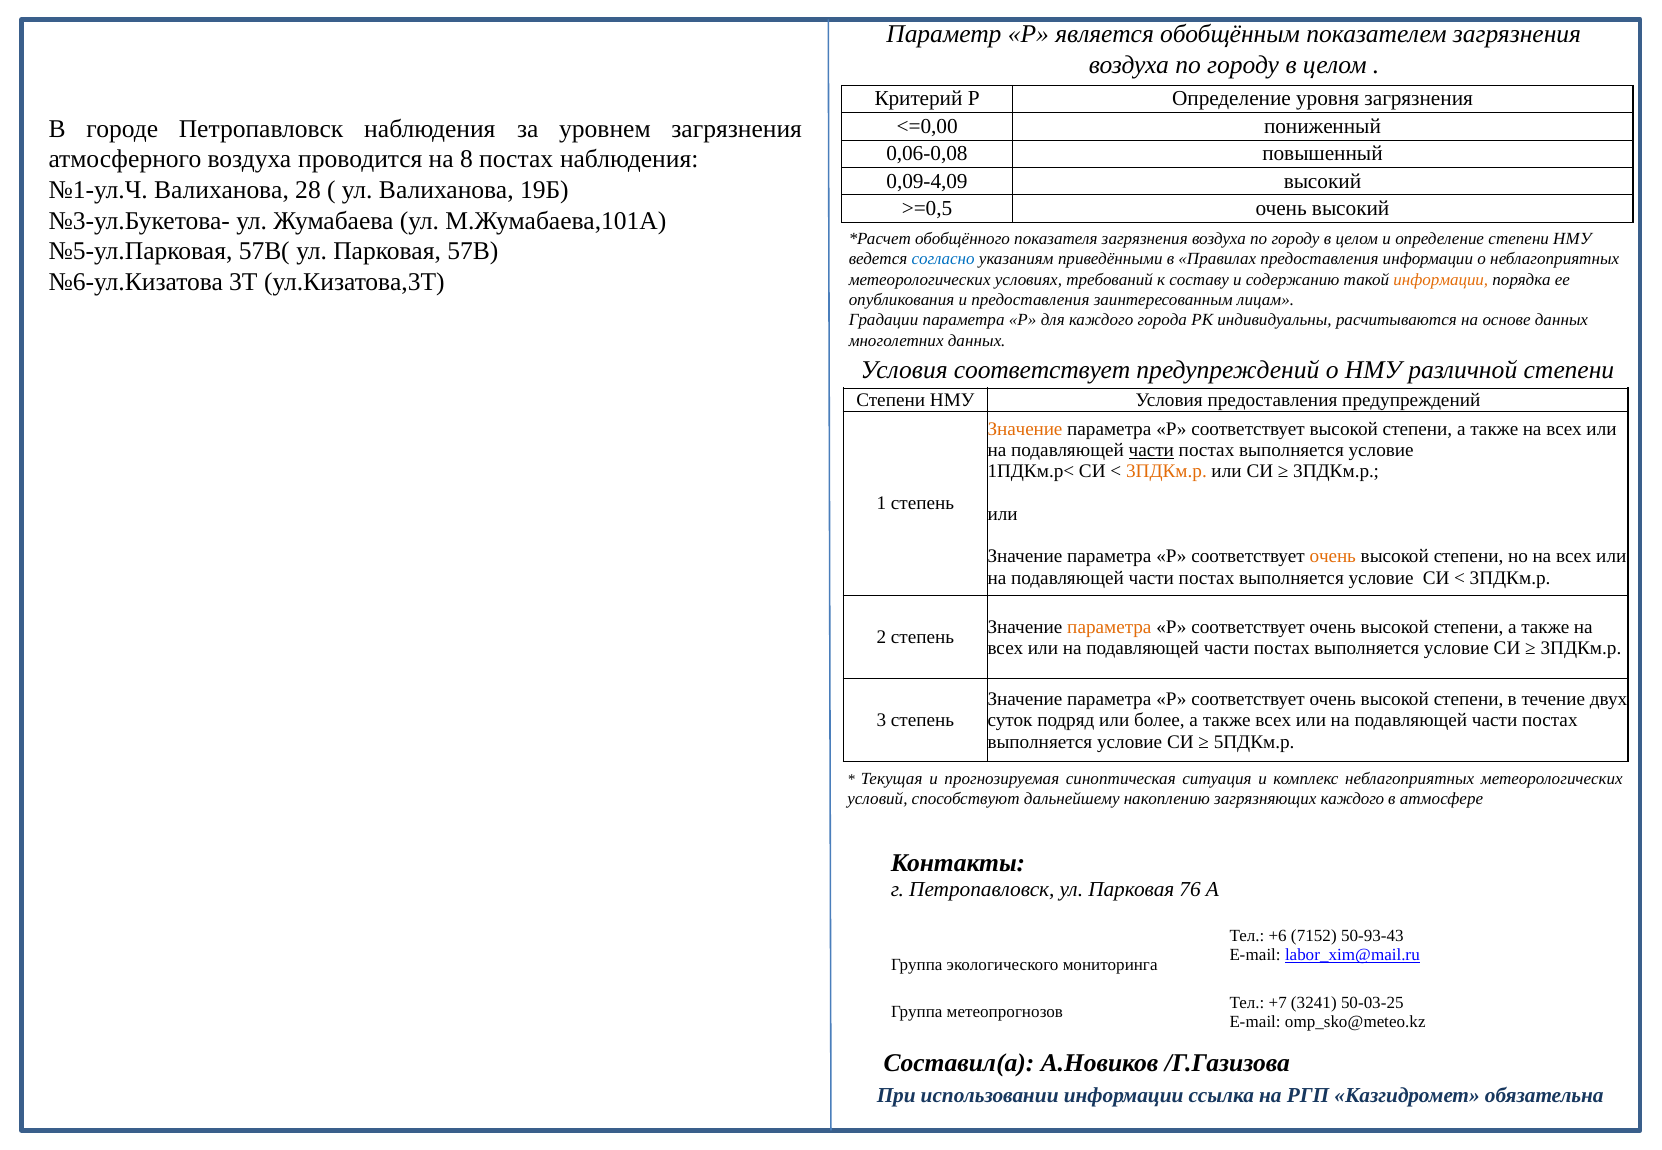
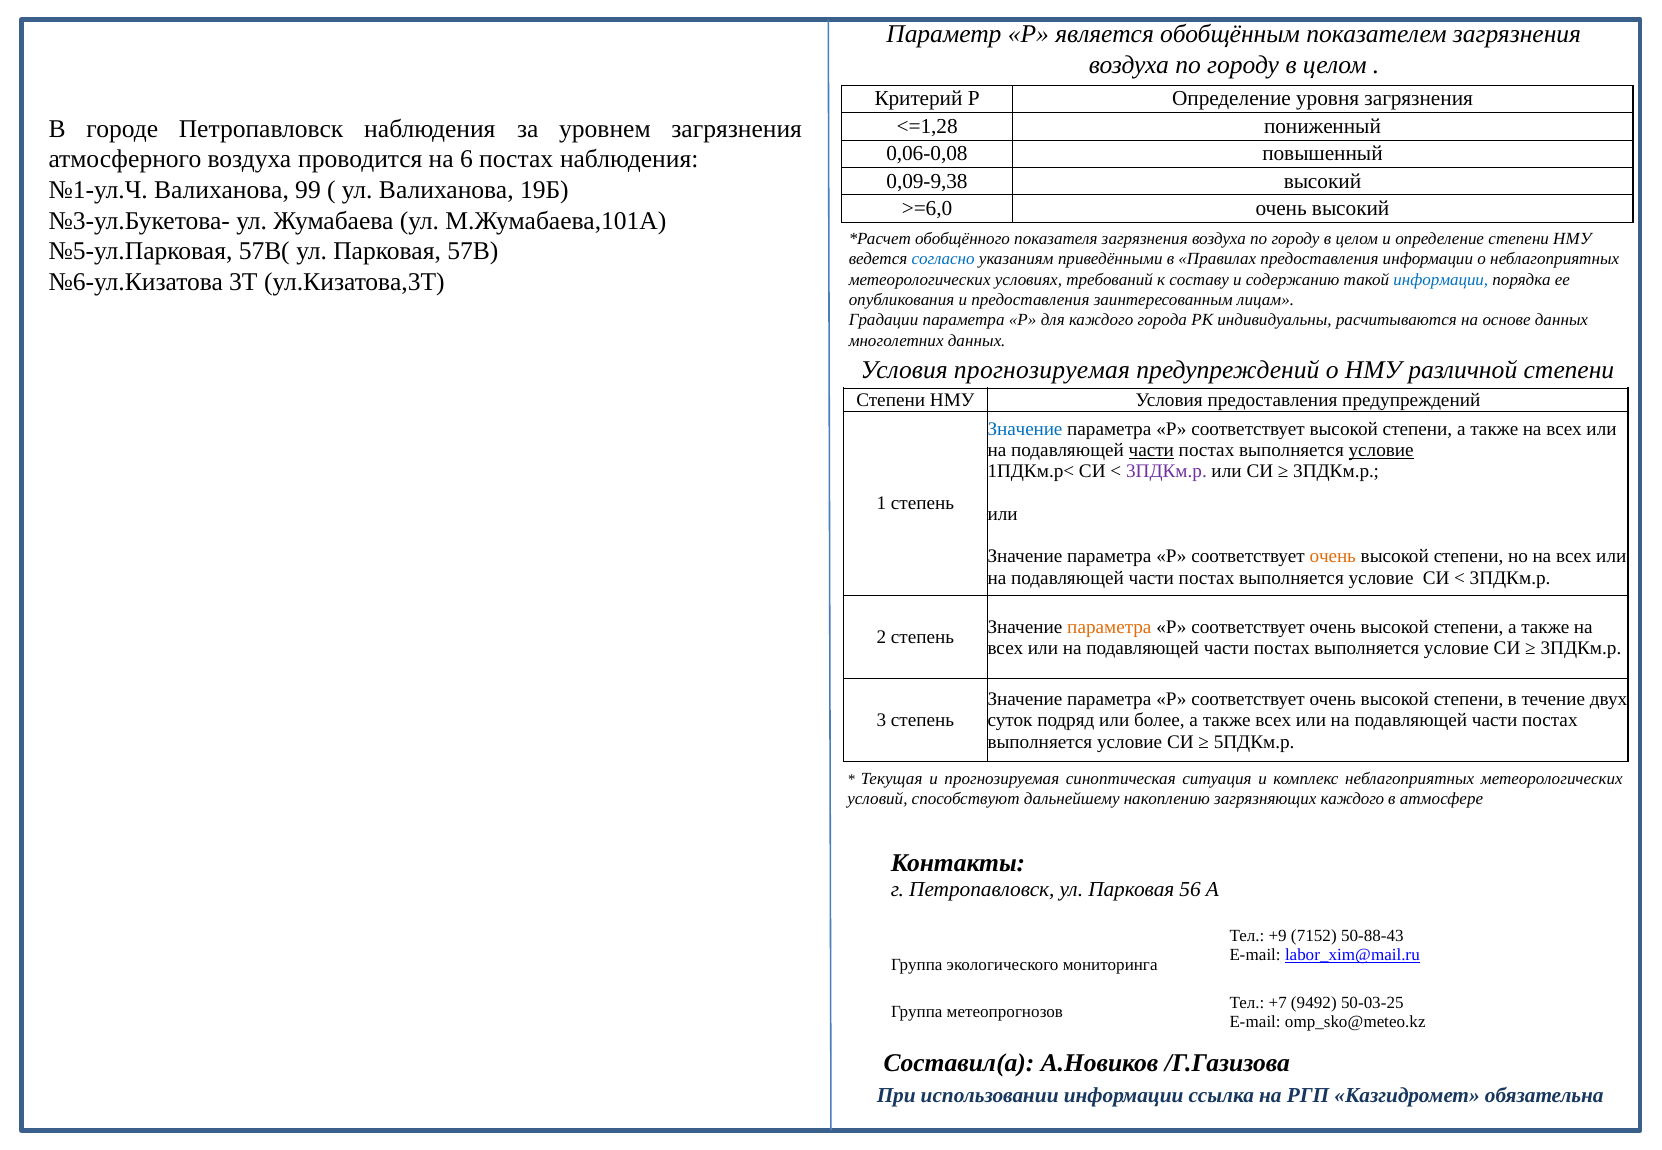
<=0,00: <=0,00 -> <=1,28 (927, 126)
8: 8 -> 6 (466, 159)
0,09-4,09: 0,09-4,09 -> 0,09-9,38 (927, 181)
28: 28 -> 99 (308, 190)
>=0,5: >=0,5 -> >=6,0 (927, 209)
информации colour: orange -> blue (1441, 280)
Условия соответствует: соответствует -> прогнозируемая (1042, 371)
Значение colour: orange -> blue (1025, 429)
условие underline: none -> present (1381, 451)
3ПДКм.р colour: orange -> purple (1166, 472)
76: 76 -> 56 (1190, 890)
+6: +6 -> +9 (1278, 937)
50-93-43: 50-93-43 -> 50-88-43 (1372, 937)
3241: 3241 -> 9492 (1314, 1003)
